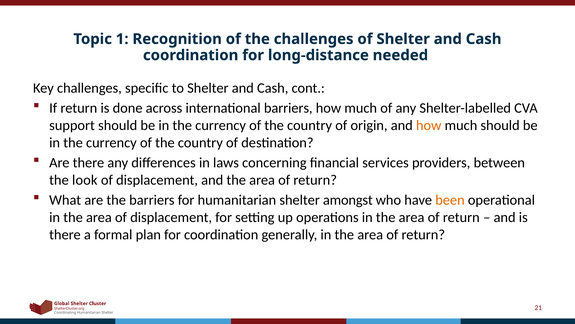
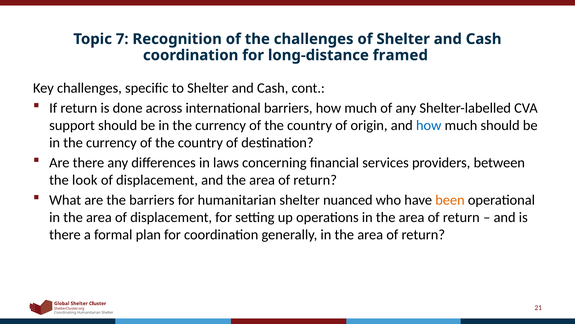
1: 1 -> 7 (122, 39)
needed: needed -> framed (400, 55)
how colour: orange -> blue (429, 125)
amongst: amongst -> nuanced (348, 200)
